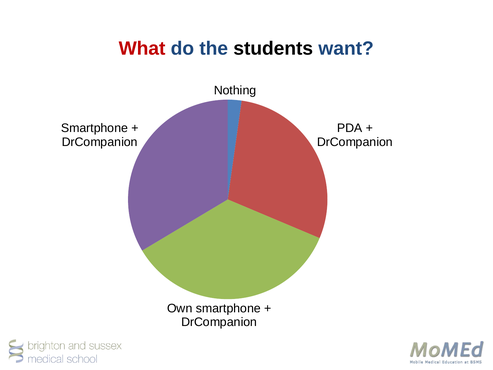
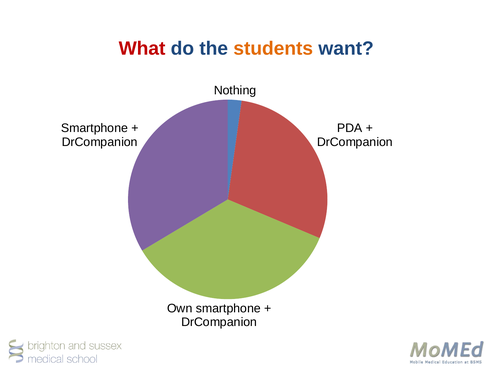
students colour: black -> orange (273, 48)
